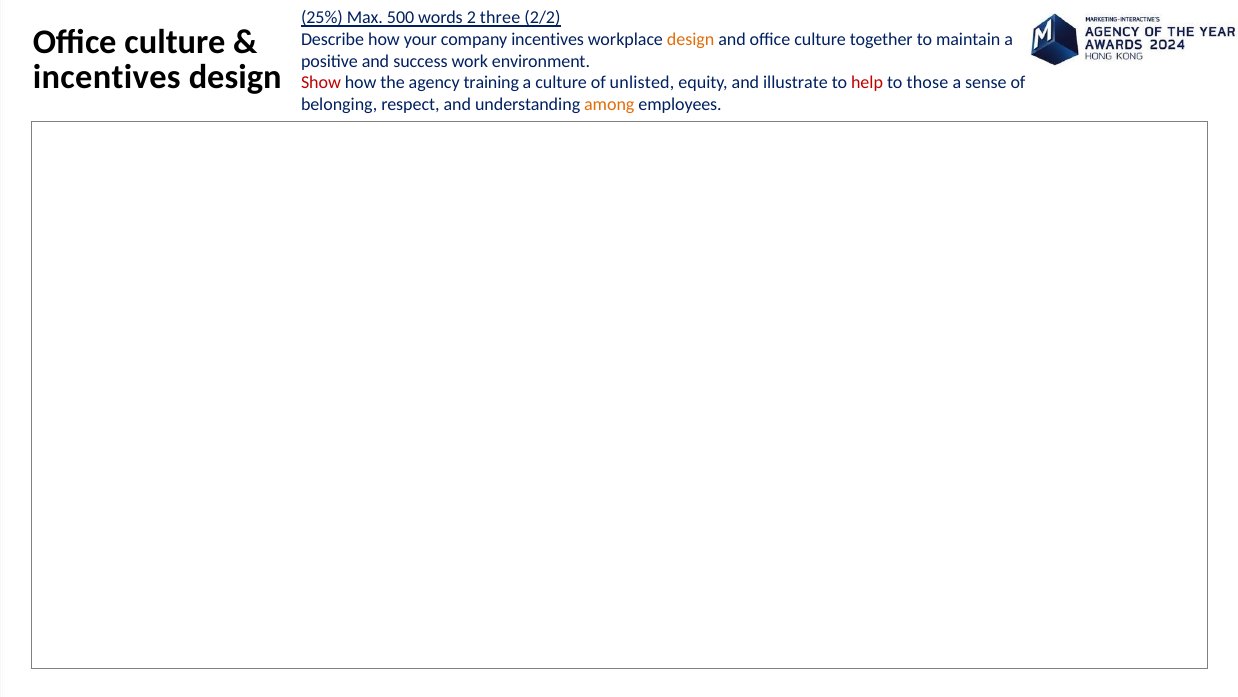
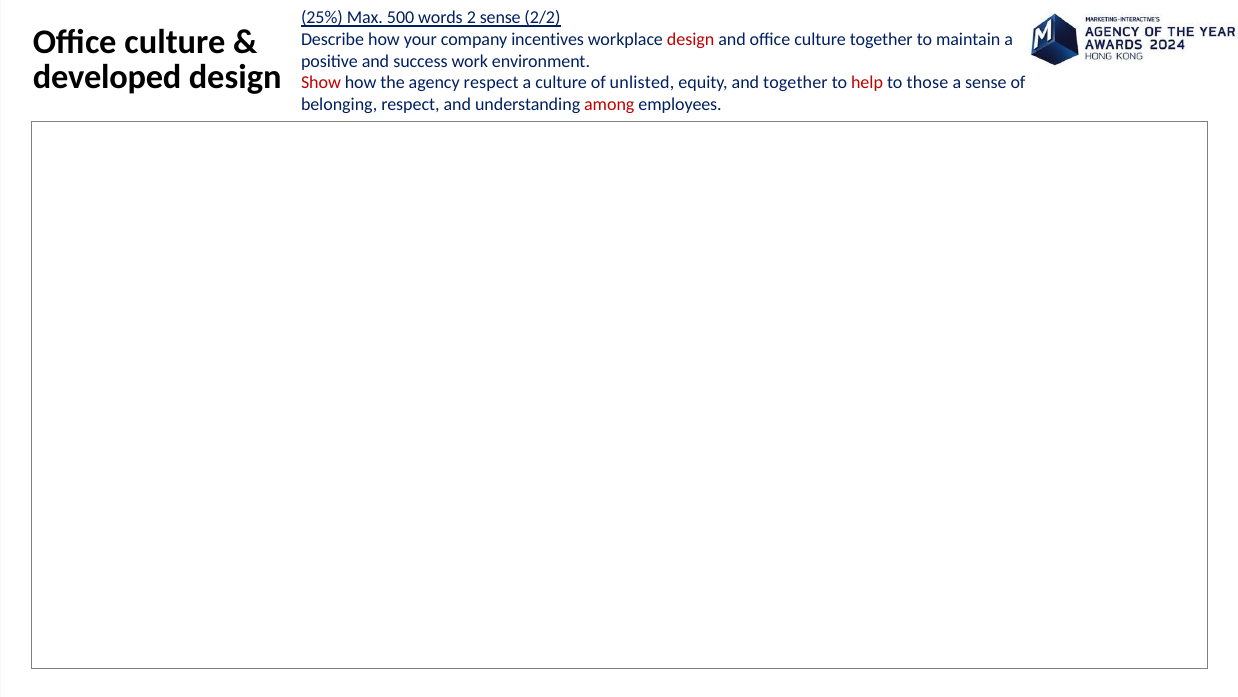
2 three: three -> sense (500, 18)
design colour: orange -> red (691, 40)
incentives: incentives -> developed (107, 77)
agency training: training -> respect (491, 83)
and illustrate: illustrate -> together (795, 83)
among colour: orange -> red (609, 104)
